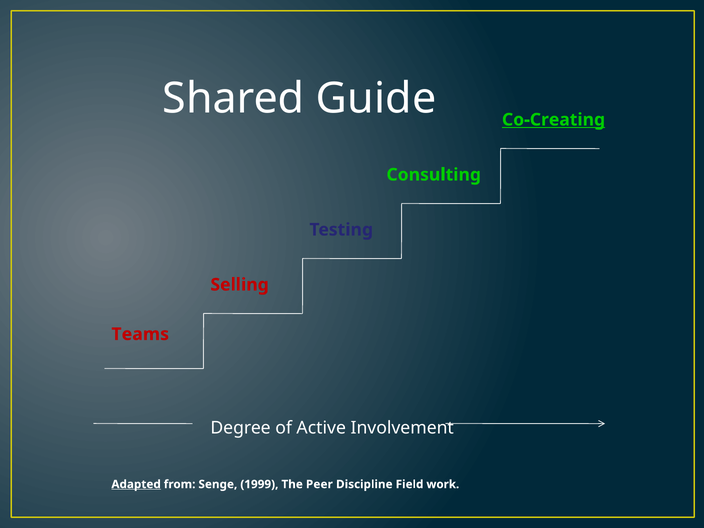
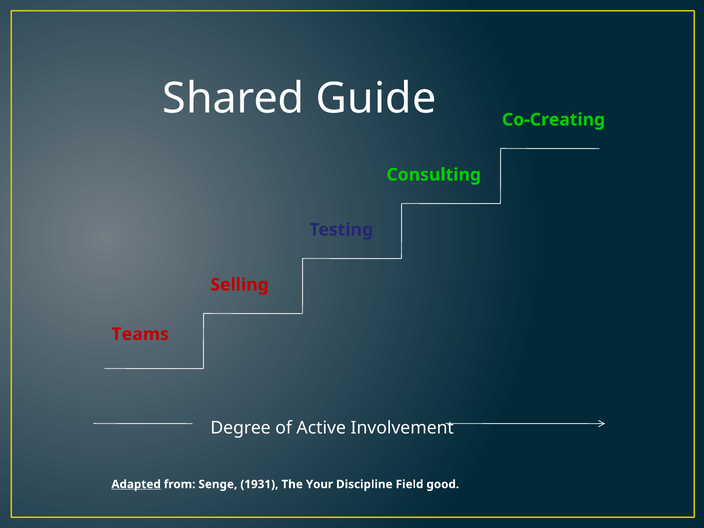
Co-Creating underline: present -> none (554, 120)
1999: 1999 -> 1931 (259, 484)
Peer: Peer -> Your (319, 484)
work: work -> good (443, 484)
